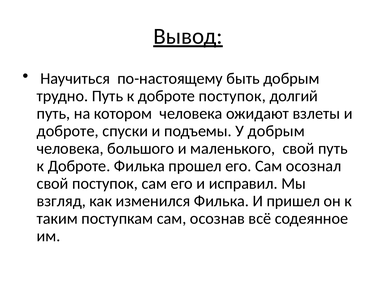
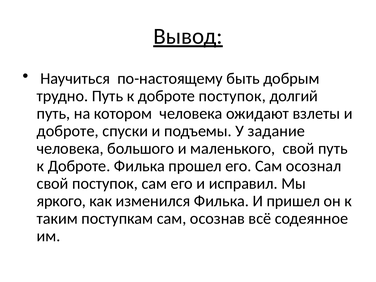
У добрым: добрым -> задание (276, 131)
взгляд: взгляд -> яркого (61, 201)
